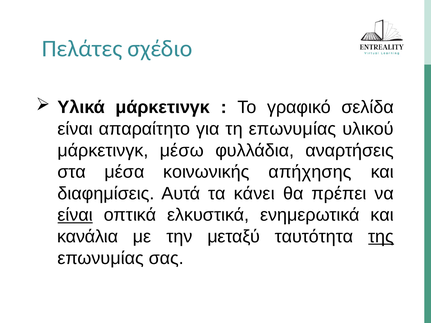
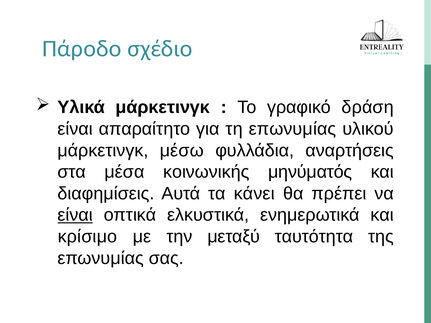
Πελάτες: Πελάτες -> Πάροδο (82, 49)
σελίδα: σελίδα -> δράση (368, 107)
απήχησης: απήχησης -> μηνύματός (310, 172)
κανάλια: κανάλια -> κρίσιμο (87, 237)
της underline: present -> none (381, 237)
